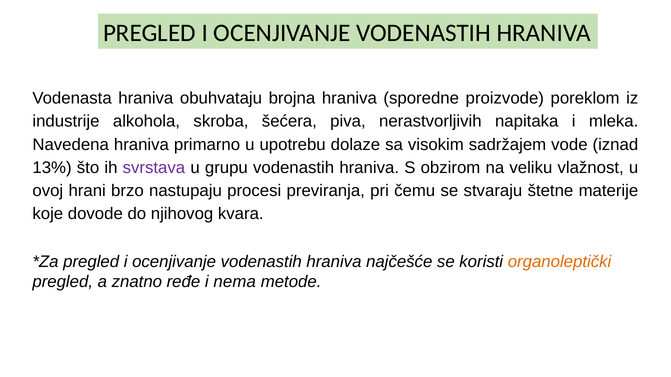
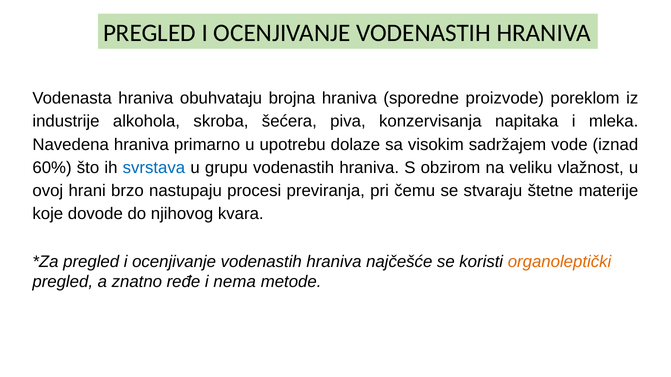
nerastvorljivih: nerastvorljivih -> konzervisanja (430, 122)
13%: 13% -> 60% (52, 168)
svrstava colour: purple -> blue (154, 168)
